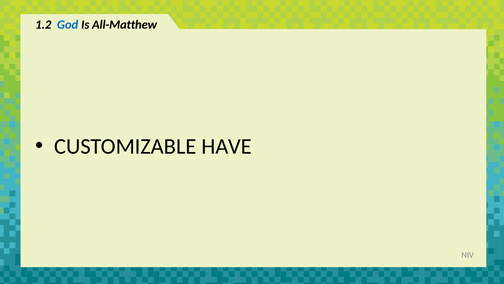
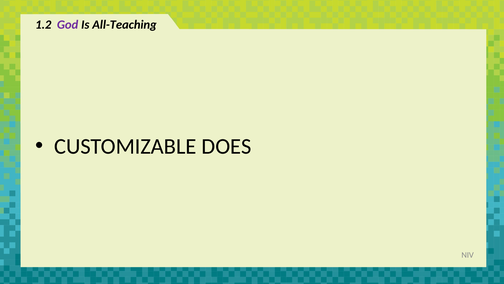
God colour: blue -> purple (68, 25)
All-Matthew: All-Matthew -> All-Teaching (125, 25)
HAVE: HAVE -> DOES (227, 147)
